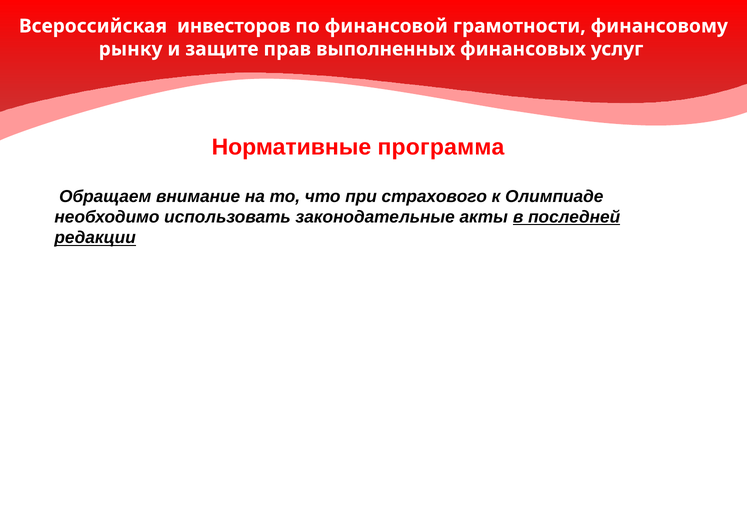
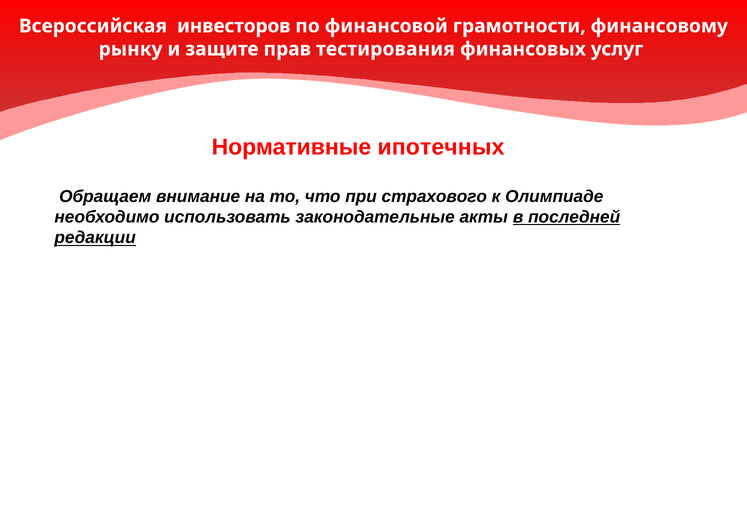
выполненных: выполненных -> тестирования (386, 49)
программа: программа -> ипотечных (441, 147)
